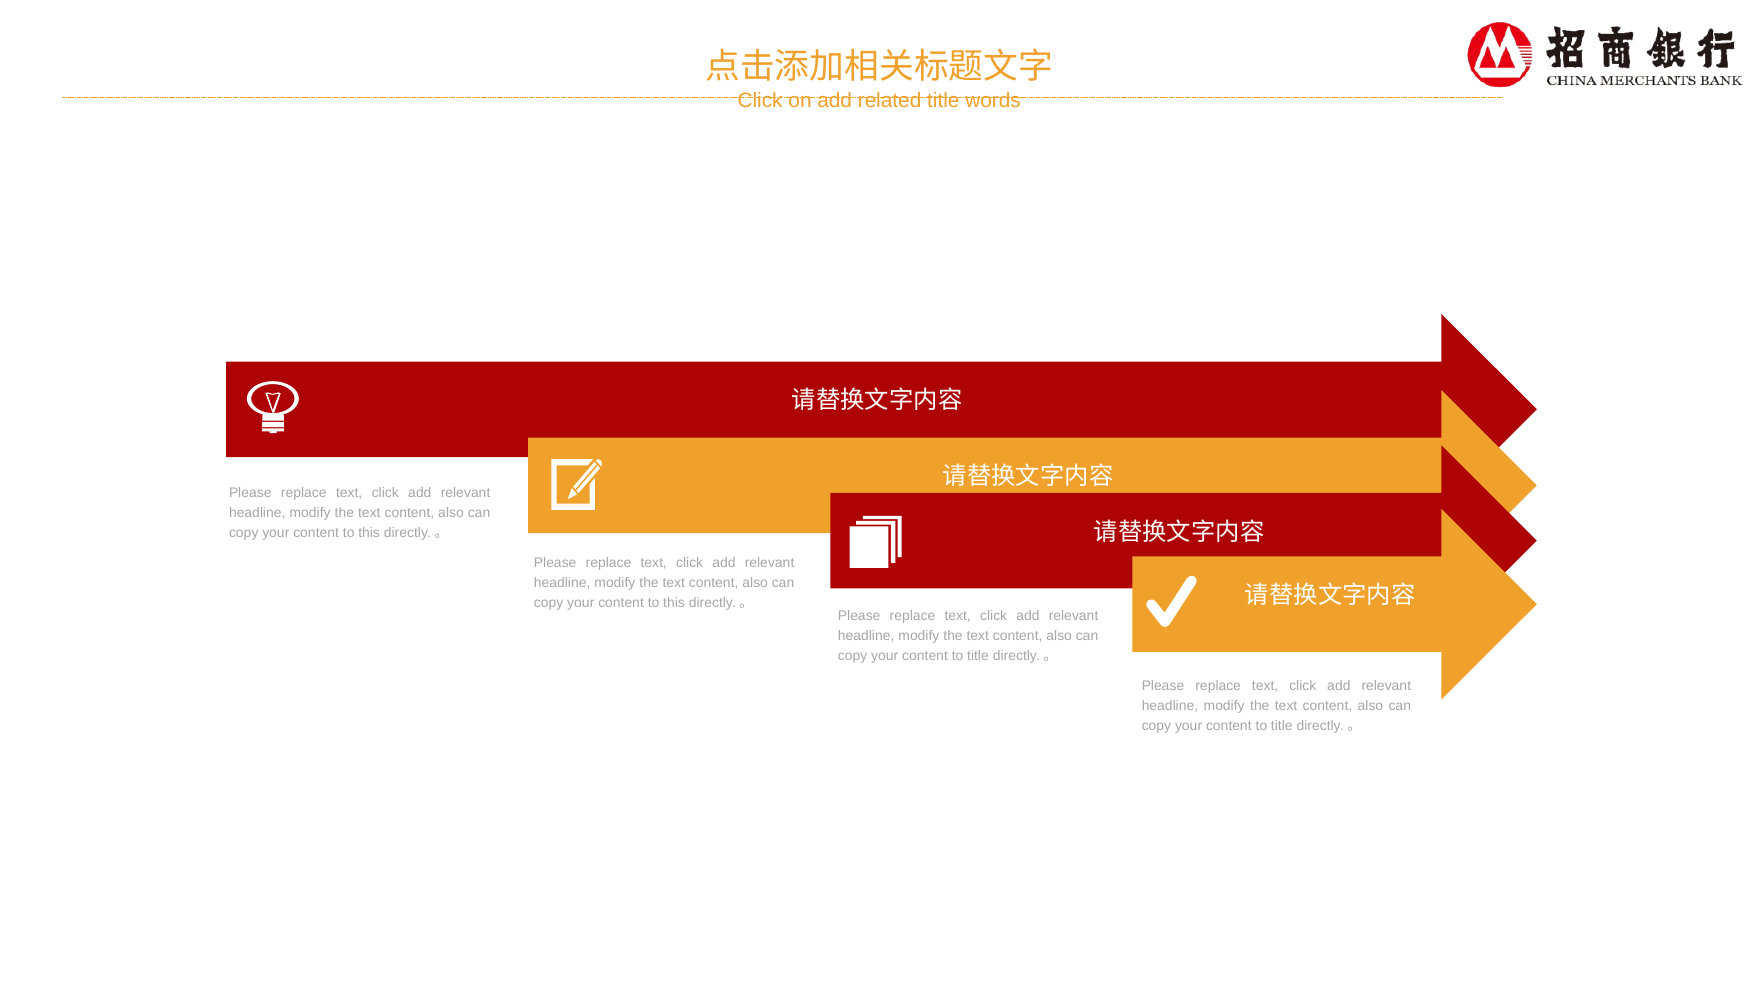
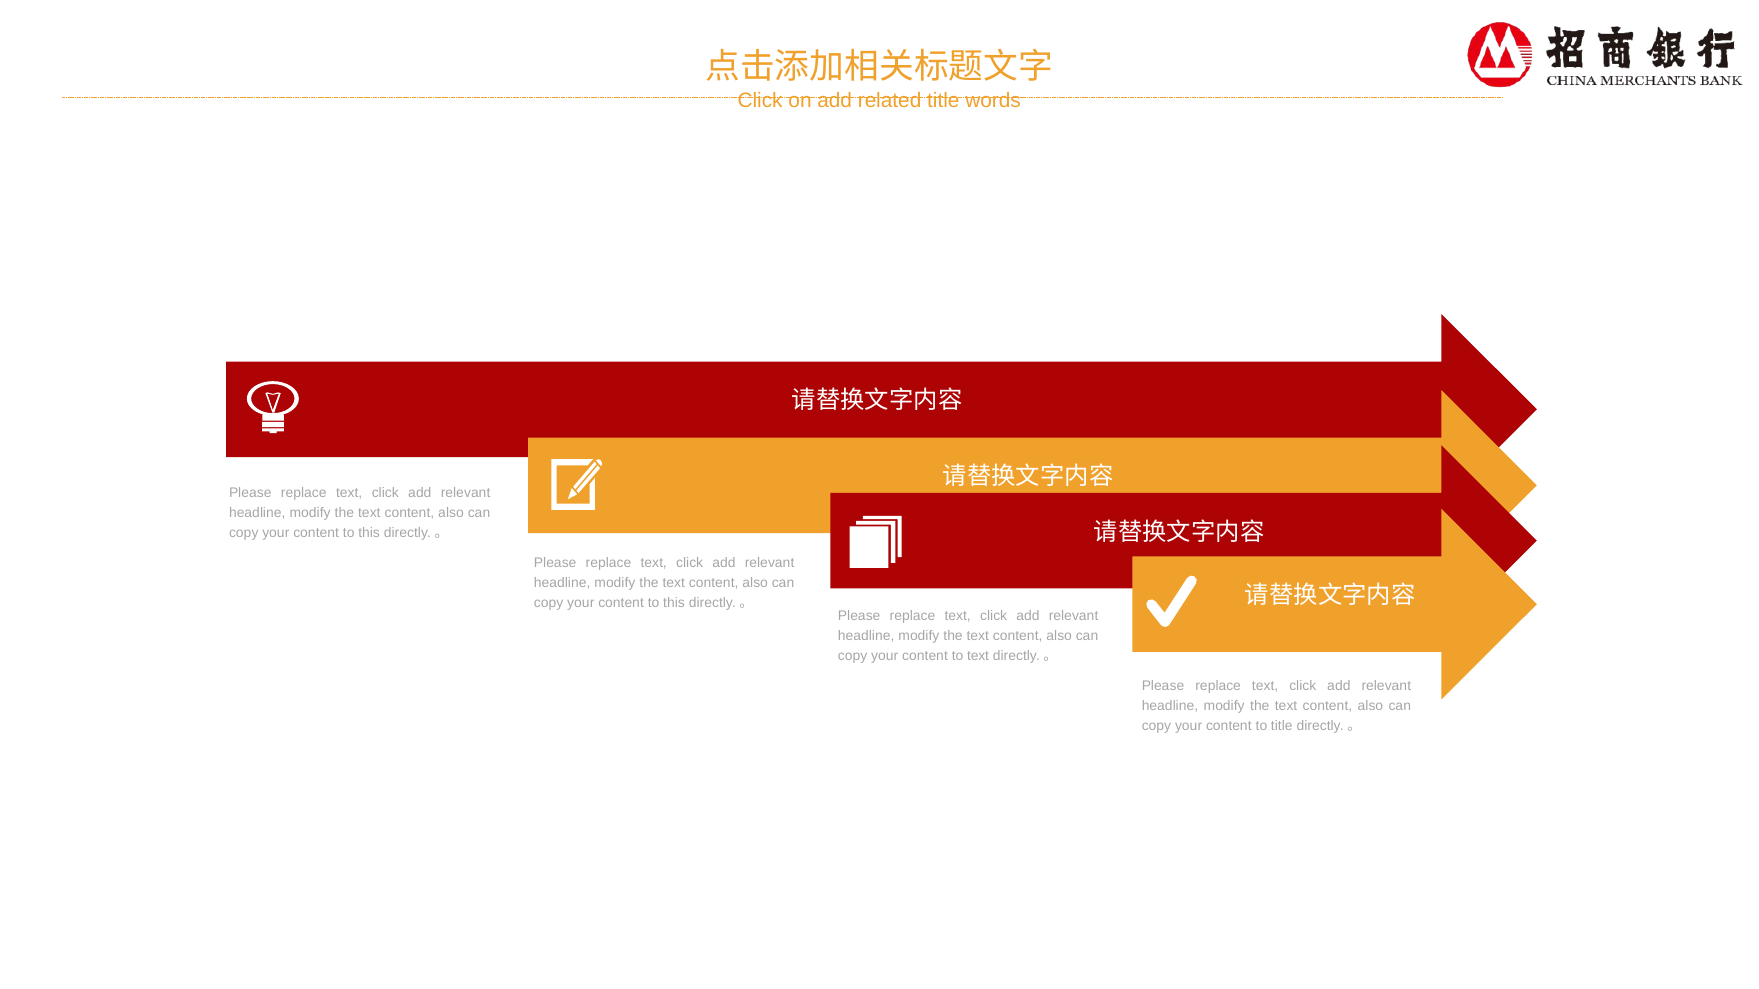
title: title -> text (978, 656)
